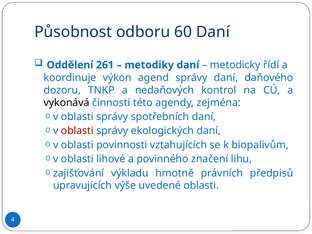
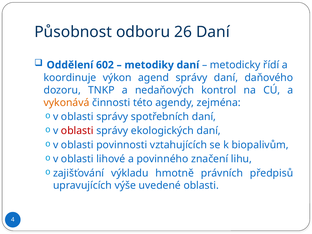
60: 60 -> 26 (183, 32)
261: 261 -> 602 (105, 65)
vykonává colour: black -> orange (67, 103)
